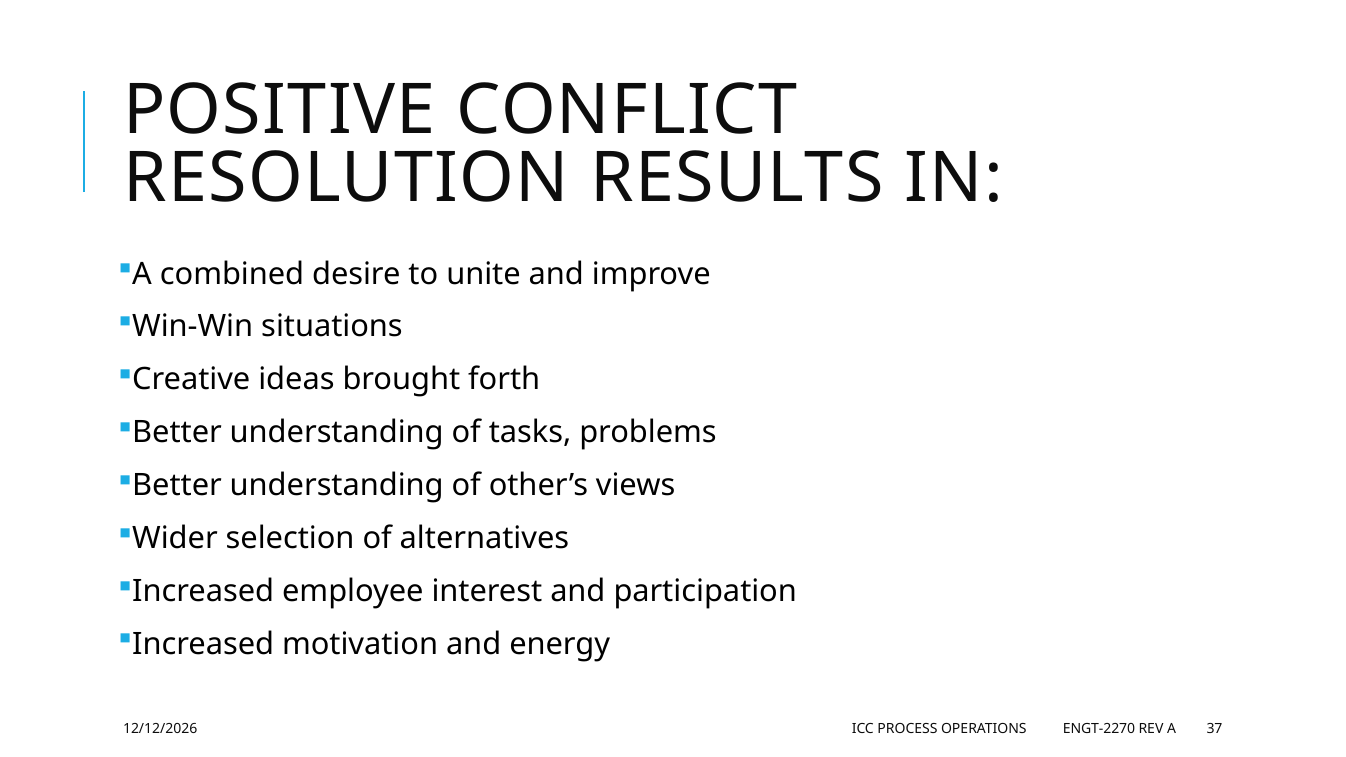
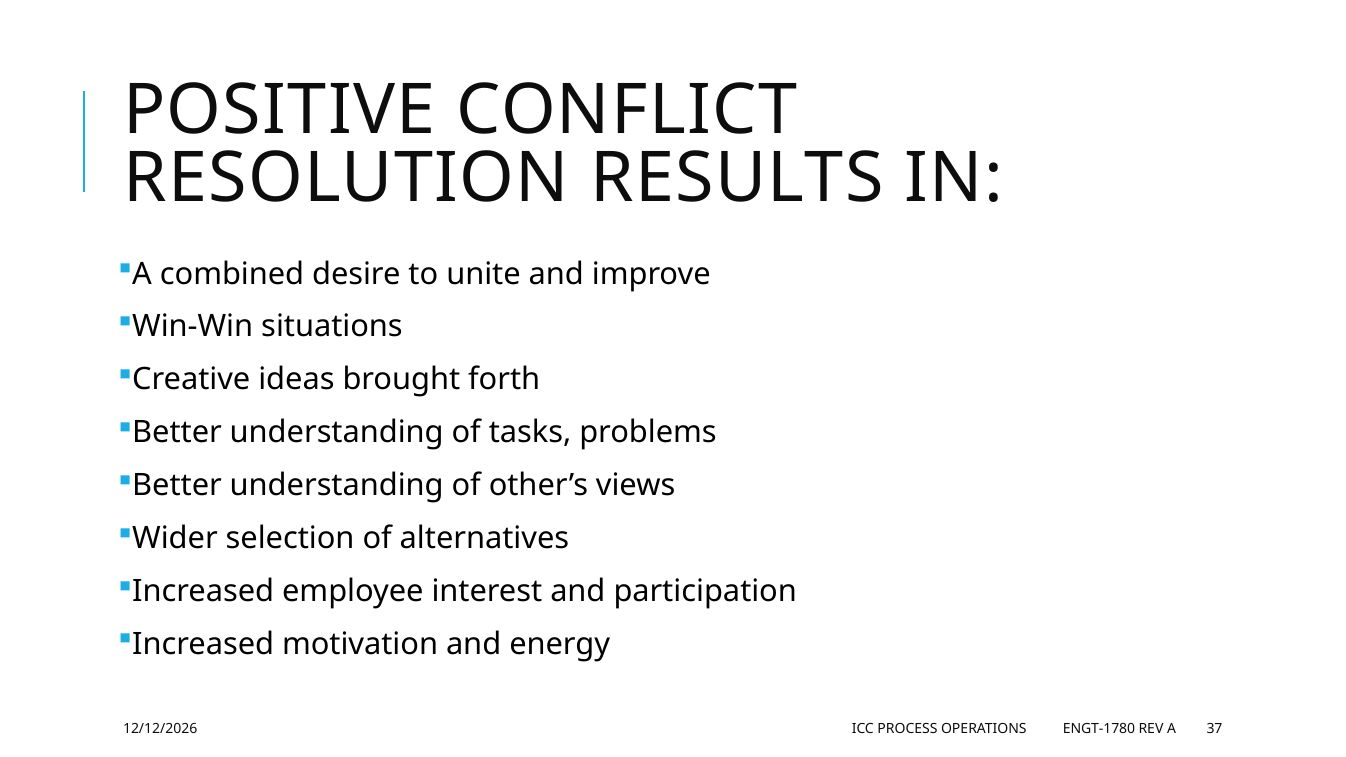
ENGT-2270: ENGT-2270 -> ENGT-1780 (1099, 729)
